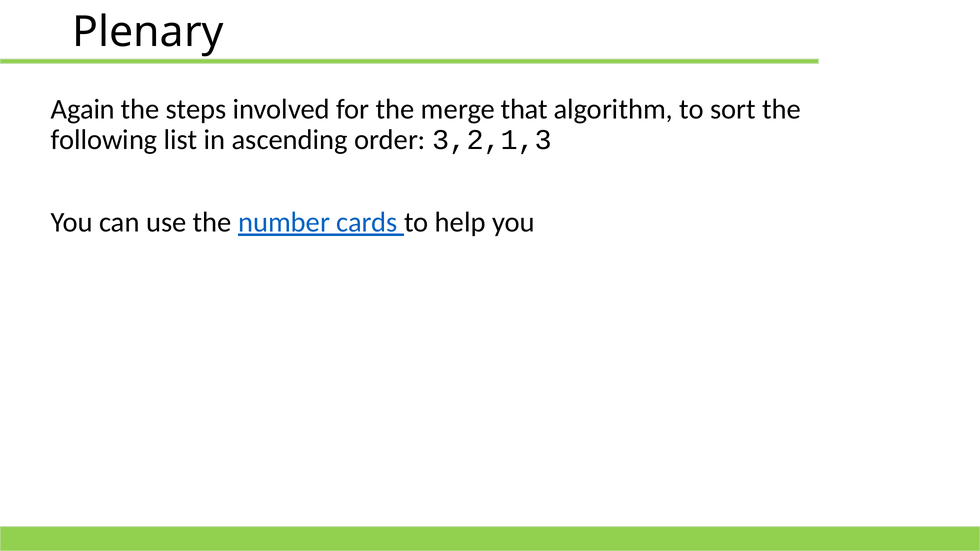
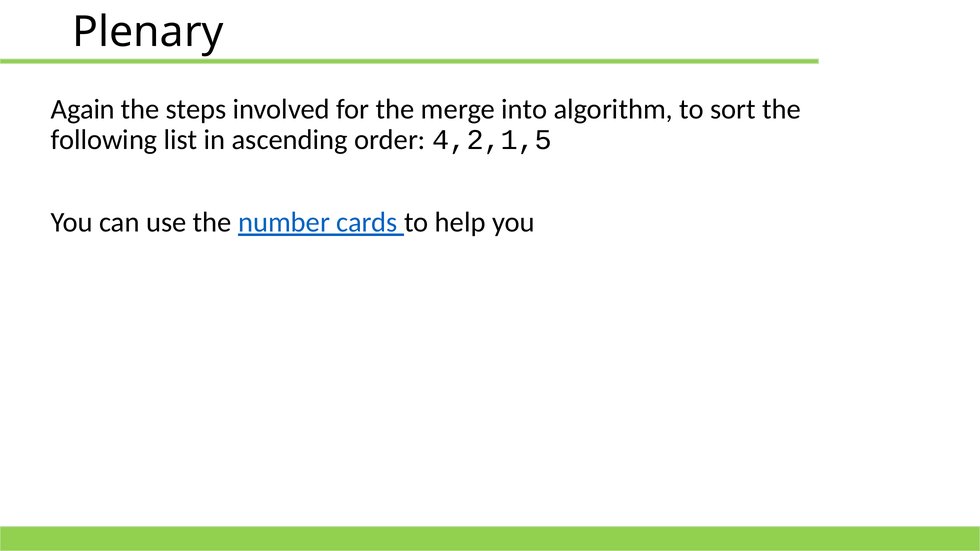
that: that -> into (524, 109)
3,2,1,3: 3,2,1,3 -> 4,2,1,5 (492, 140)
